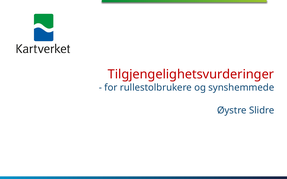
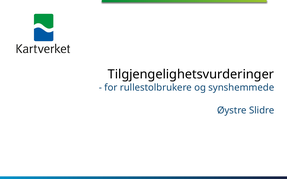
Tilgjengelighetsvurderinger colour: red -> black (191, 75)
